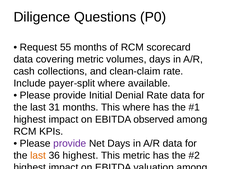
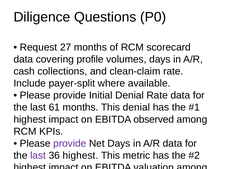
55: 55 -> 27 (66, 47)
covering metric: metric -> profile (90, 59)
31: 31 -> 61 (54, 108)
This where: where -> denial (136, 108)
last colour: orange -> purple (38, 156)
